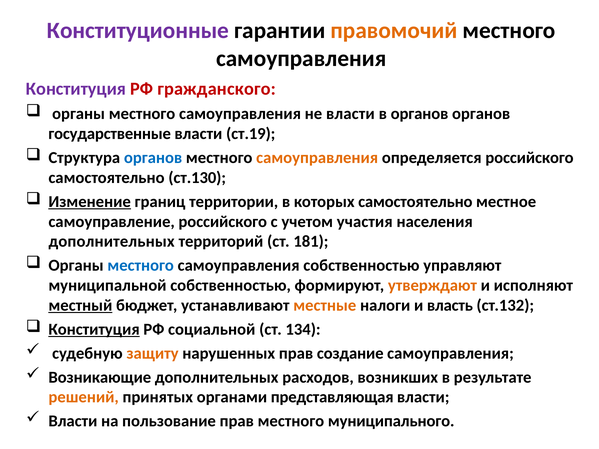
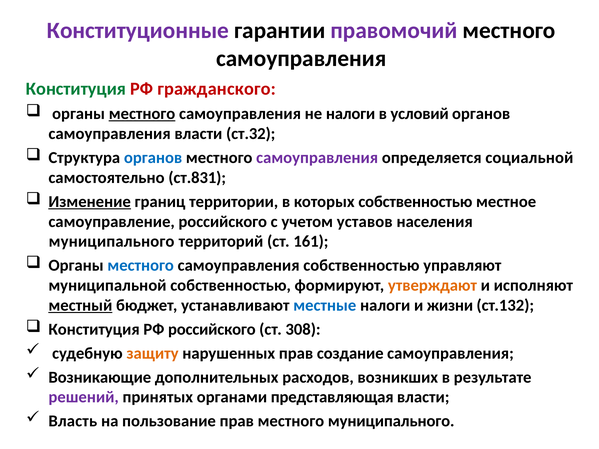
правомочий colour: orange -> purple (394, 31)
Конституция colour: purple -> green (76, 89)
местного underline: none -> present (142, 114)
не власти: власти -> налоги (351, 114)
в органов: органов -> условий (420, 114)
государственные: государственные -> самоуправления (110, 134)
ст.19: ст.19 -> ст.32 (251, 134)
самоуправления colour: orange -> purple (317, 158)
определяется российского: российского -> социальной (529, 158)
ст.130: ст.130 -> ст.831 (197, 178)
которых самостоятельно: самостоятельно -> собственностью (415, 202)
участия: участия -> уставов (365, 222)
дополнительных: дополнительных -> муниципального (112, 242)
181: 181 -> 161 (311, 242)
местные colour: orange -> blue (325, 306)
власть: власть -> жизни (450, 306)
Конституция underline: present -> none (94, 329)
РФ социальной: социальной -> российского (212, 329)
134: 134 -> 308 (303, 329)
решений colour: orange -> purple (84, 397)
Власти: Власти -> Власть (73, 421)
